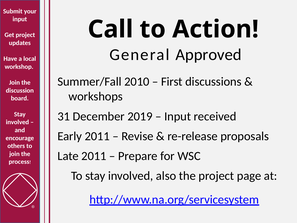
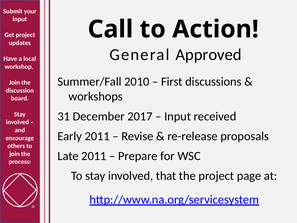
2019: 2019 -> 2017 (140, 116)
also: also -> that (166, 176)
